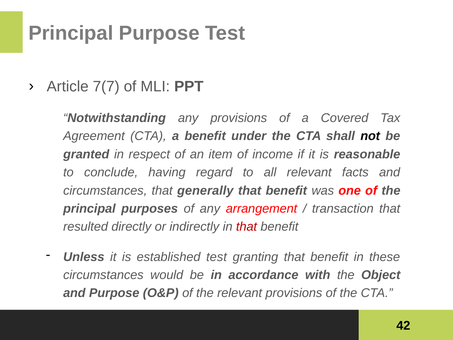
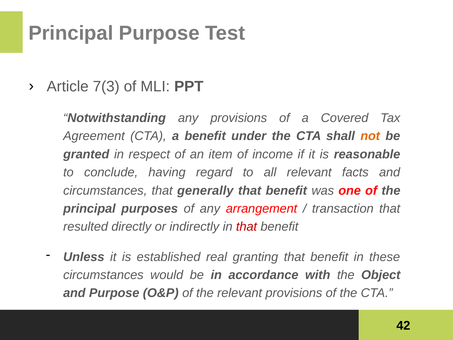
7(7: 7(7 -> 7(3 (106, 87)
not colour: black -> orange (370, 136)
established test: test -> real (217, 257)
